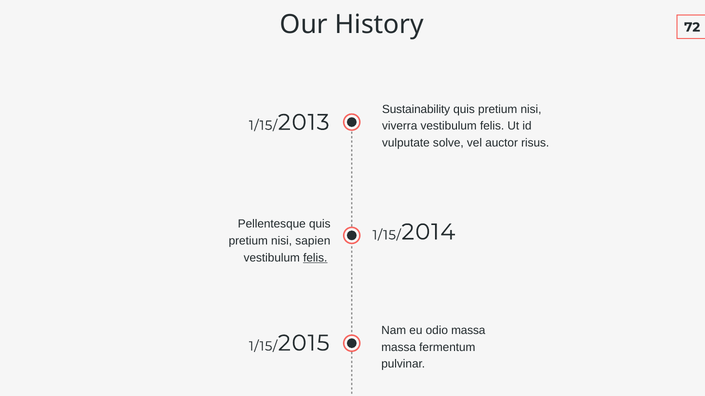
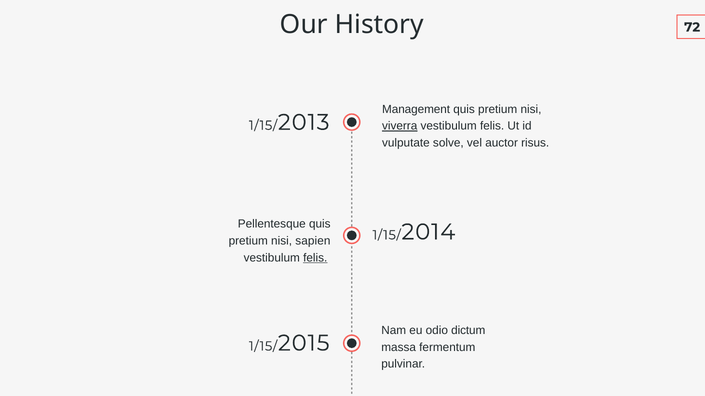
Sustainability: Sustainability -> Management (416, 109)
viverra underline: none -> present (400, 126)
odio massa: massa -> dictum (468, 331)
